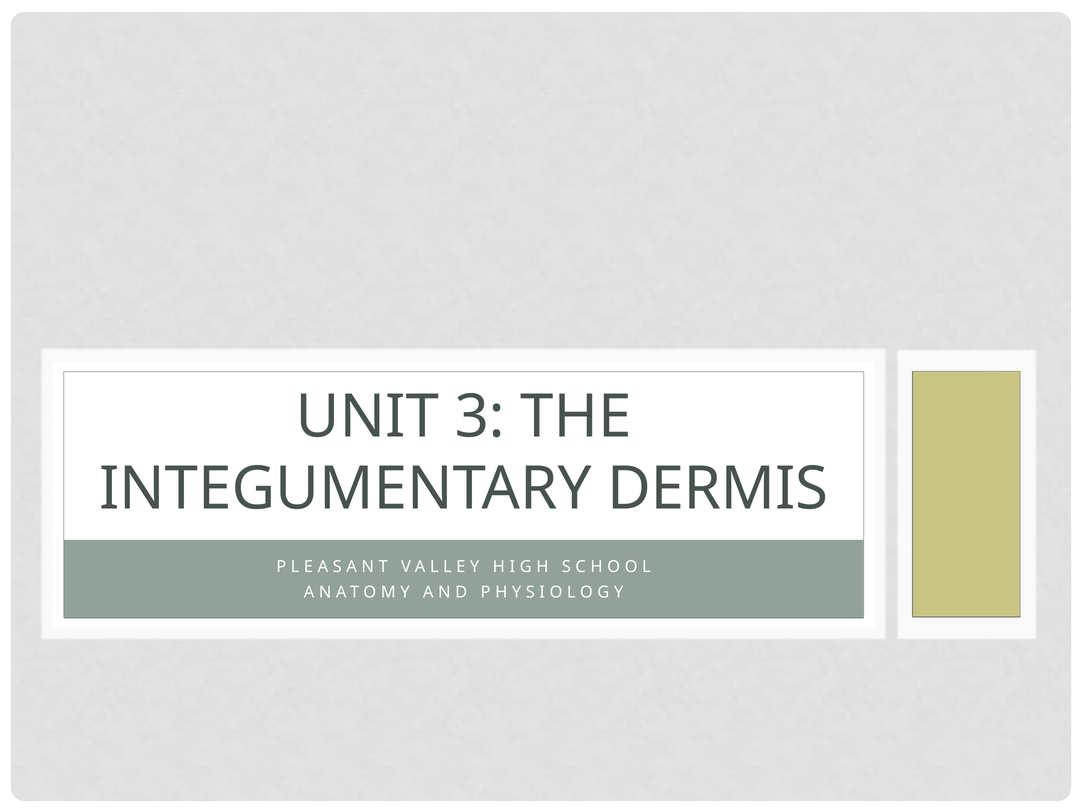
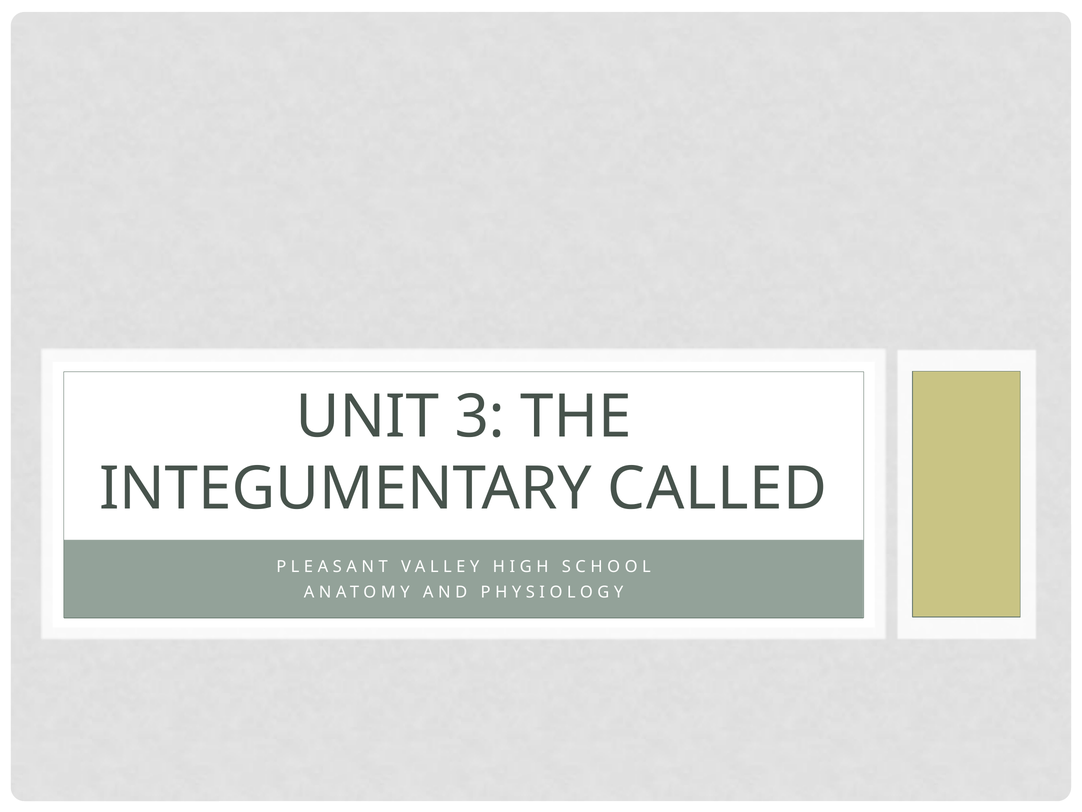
DERMIS: DERMIS -> CALLED (717, 489)
